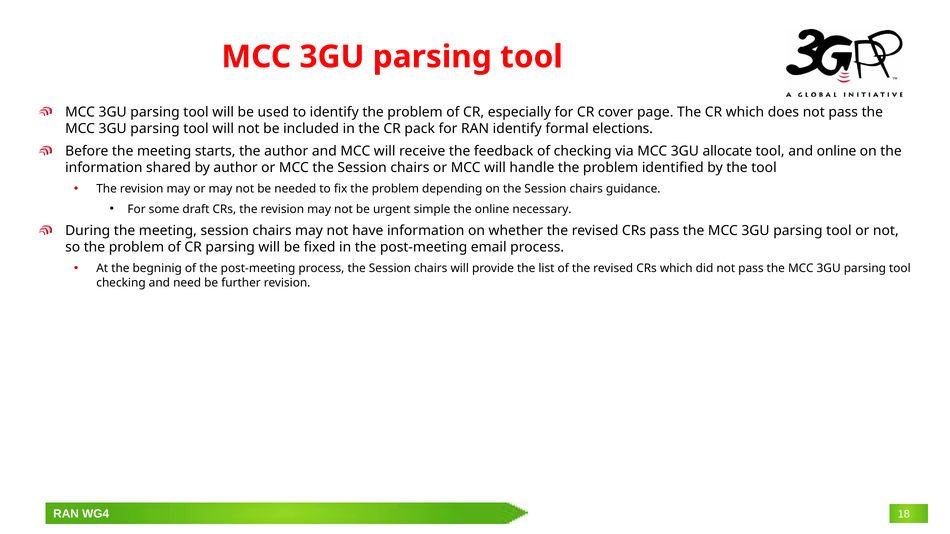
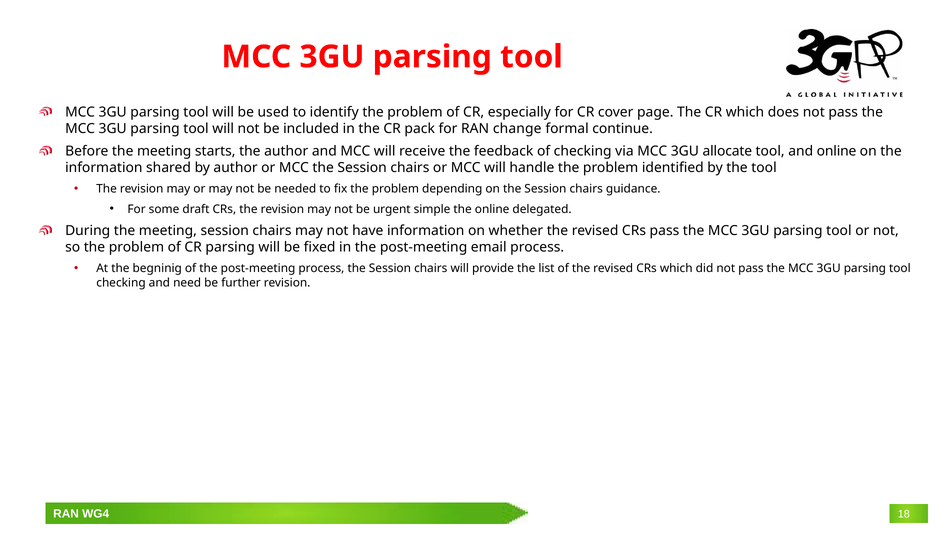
RAN identify: identify -> change (517, 129)
elections: elections -> continue (623, 129)
necessary: necessary -> delegated (542, 209)
